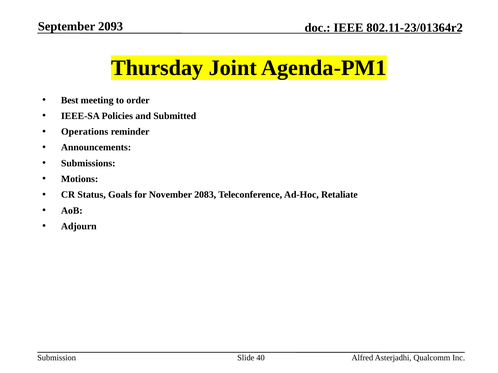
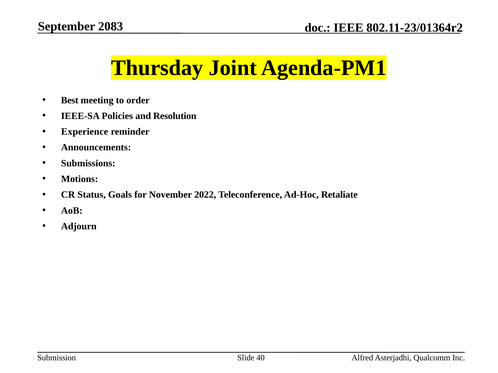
2093: 2093 -> 2083 (111, 26)
Submitted: Submitted -> Resolution (175, 116)
Operations: Operations -> Experience (85, 132)
2083: 2083 -> 2022 (205, 195)
